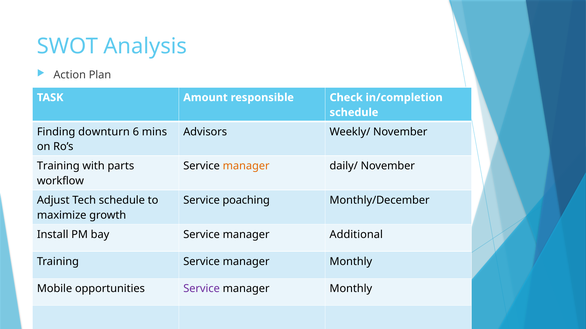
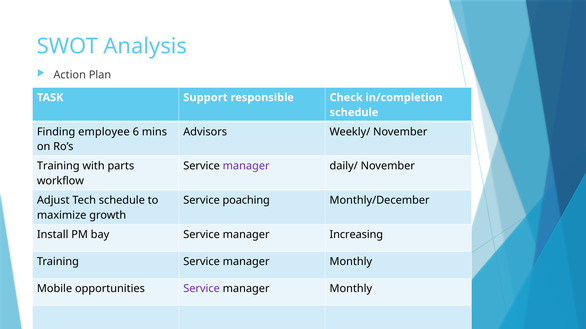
Amount: Amount -> Support (205, 98)
downturn: downturn -> employee (104, 132)
manager colour: orange -> purple (246, 166)
Additional: Additional -> Increasing (356, 235)
